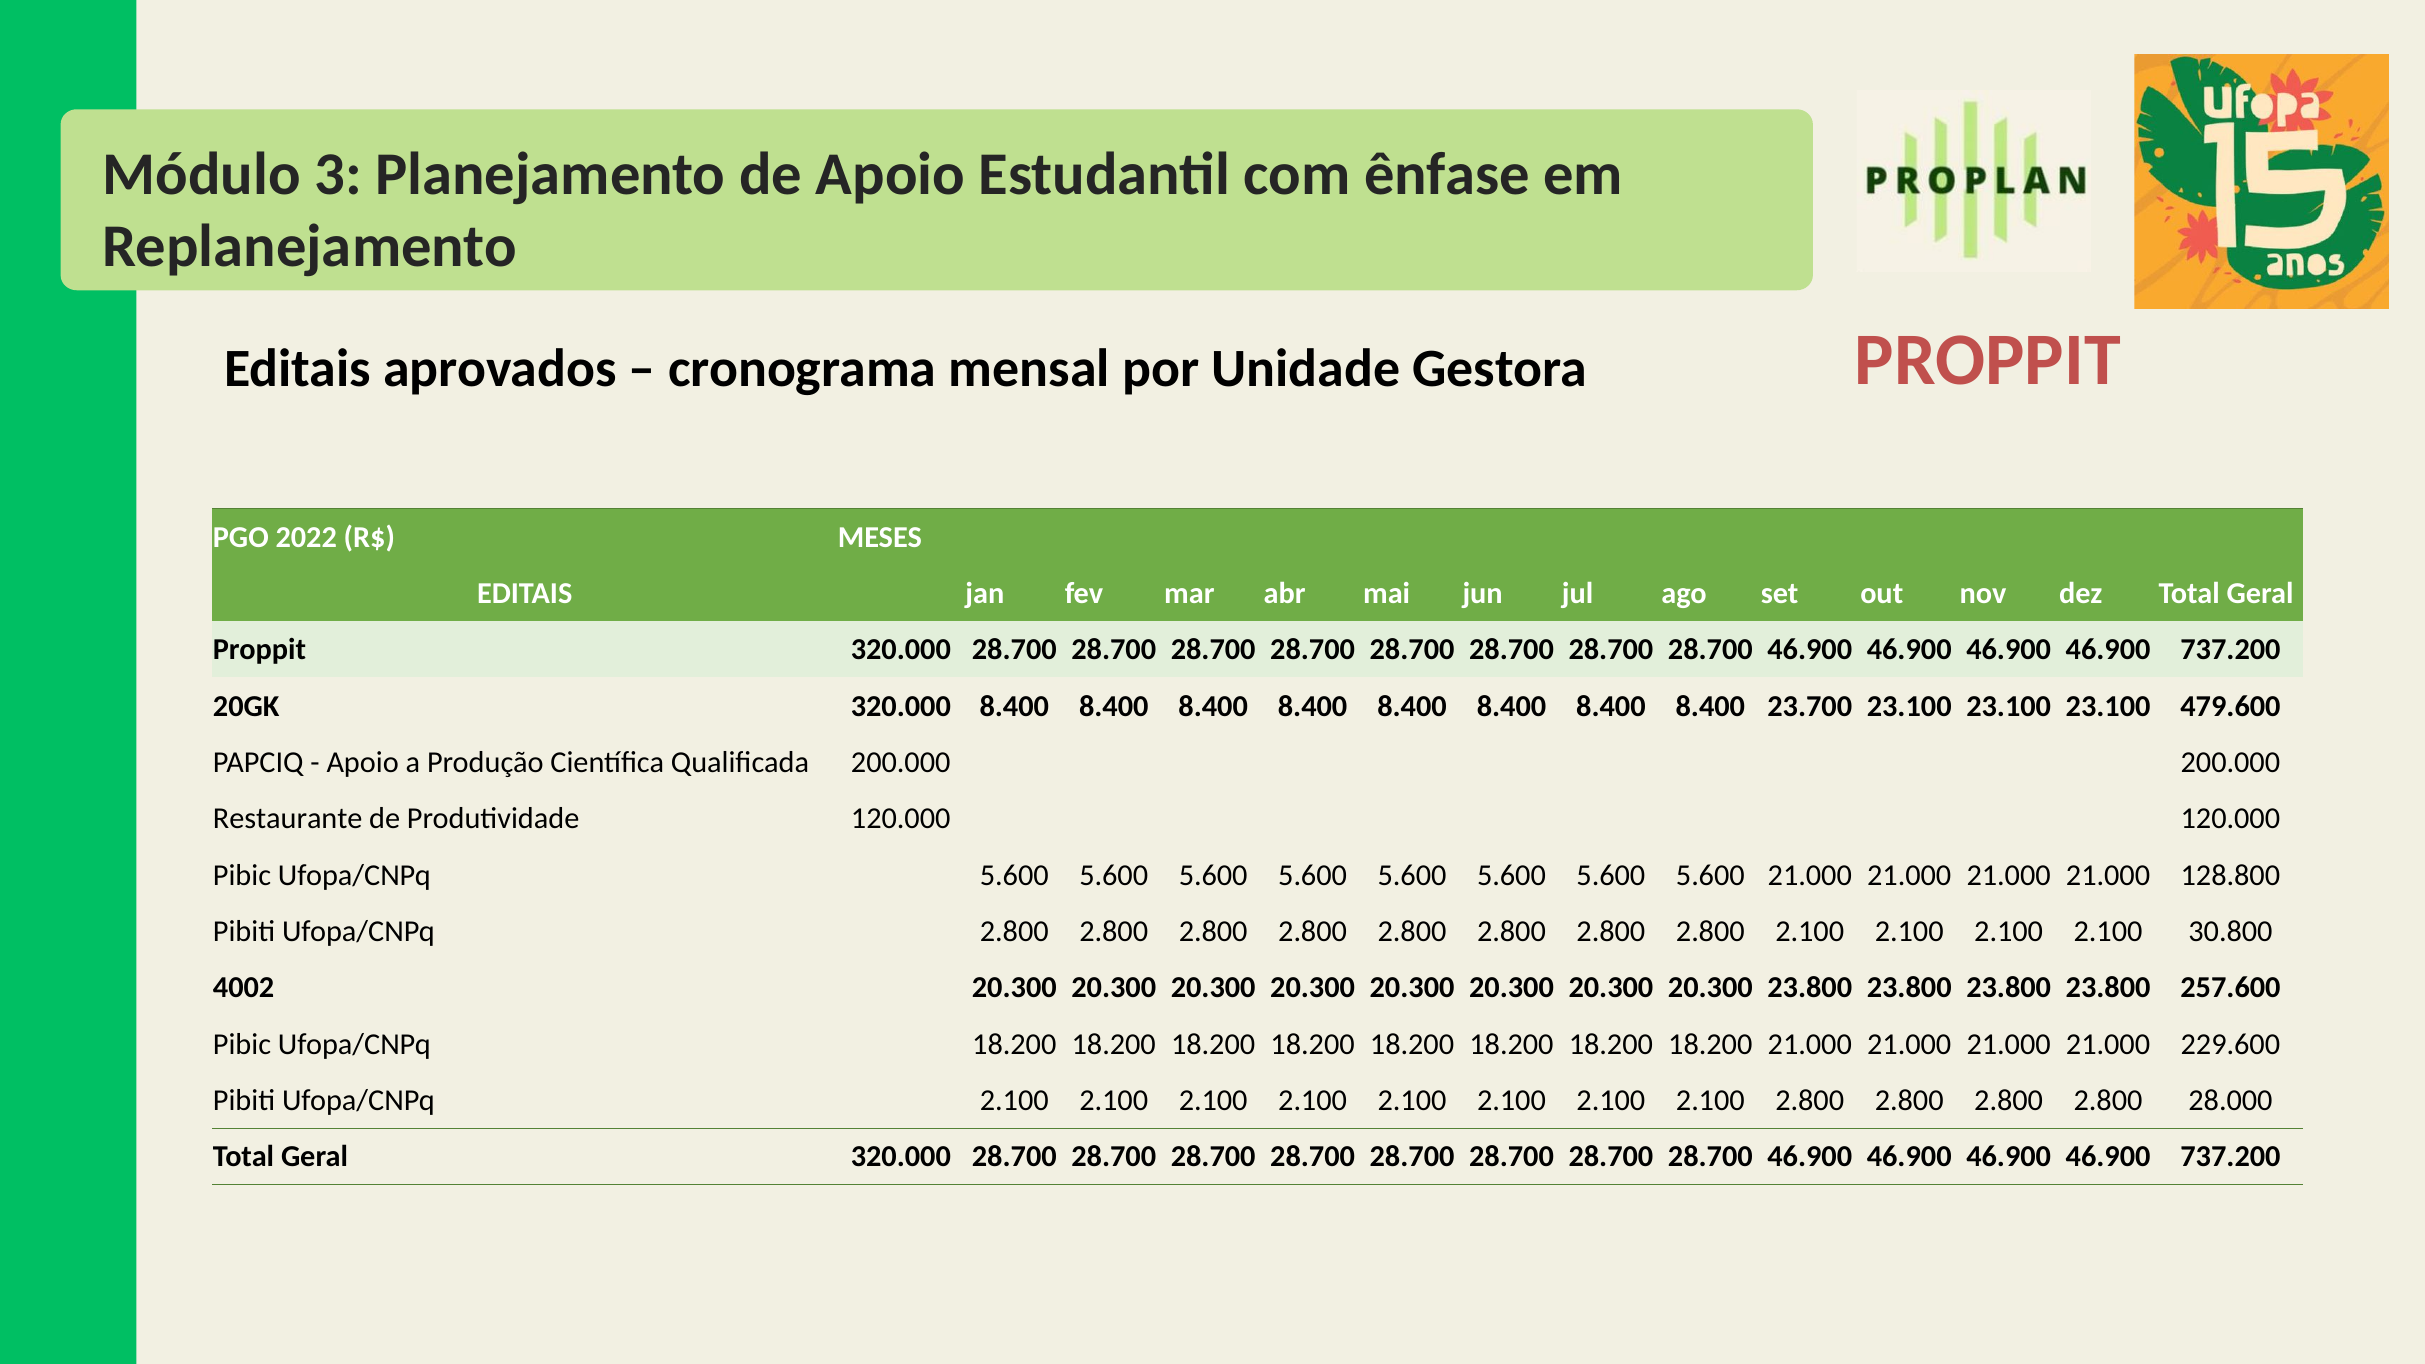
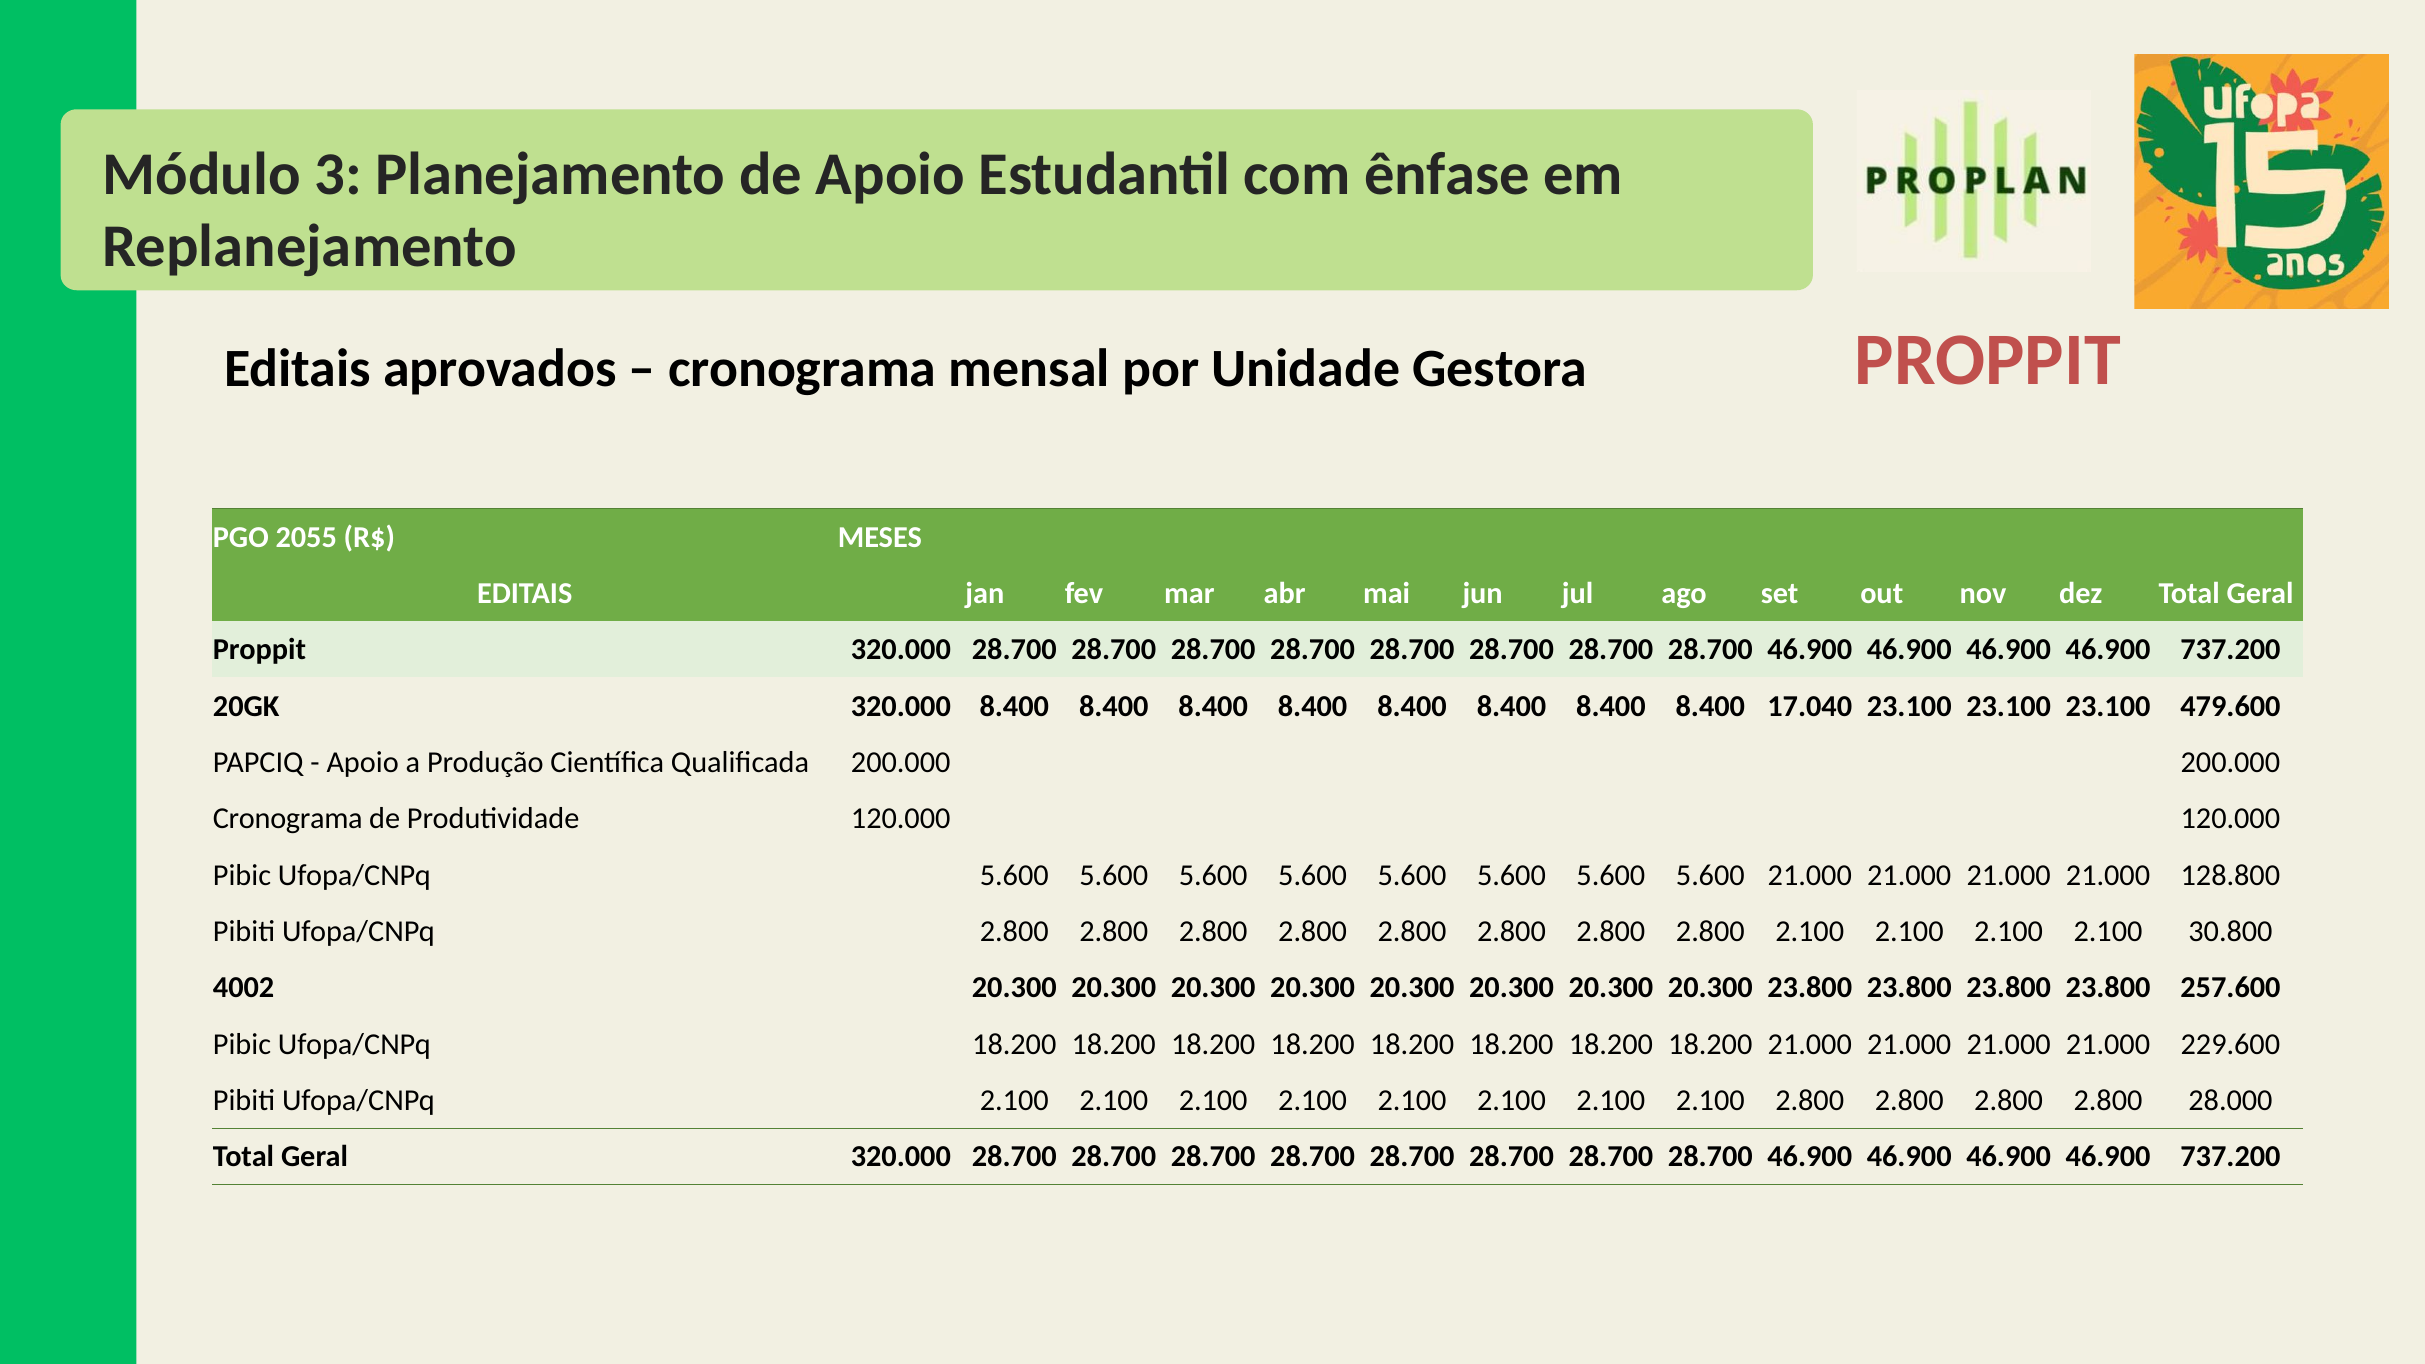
2022: 2022 -> 2055 (306, 537)
23.700: 23.700 -> 17.040 (1810, 706)
Restaurante: Restaurante -> Cronograma (288, 819)
